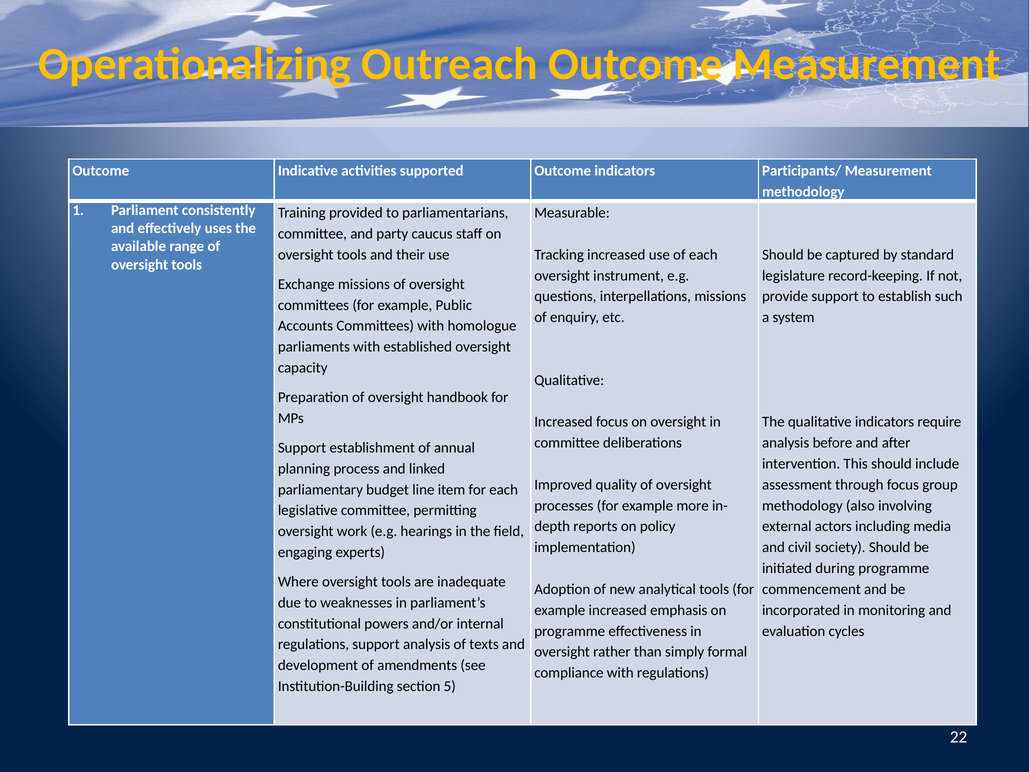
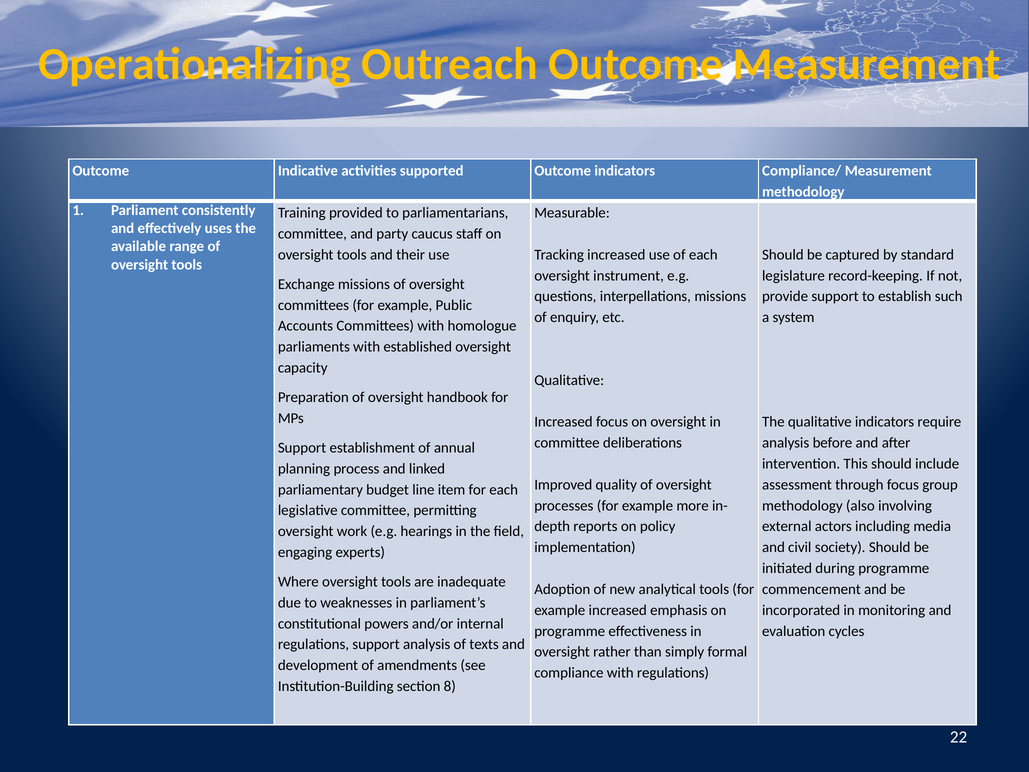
Participants/: Participants/ -> Compliance/ (802, 171)
5: 5 -> 8 (450, 686)
